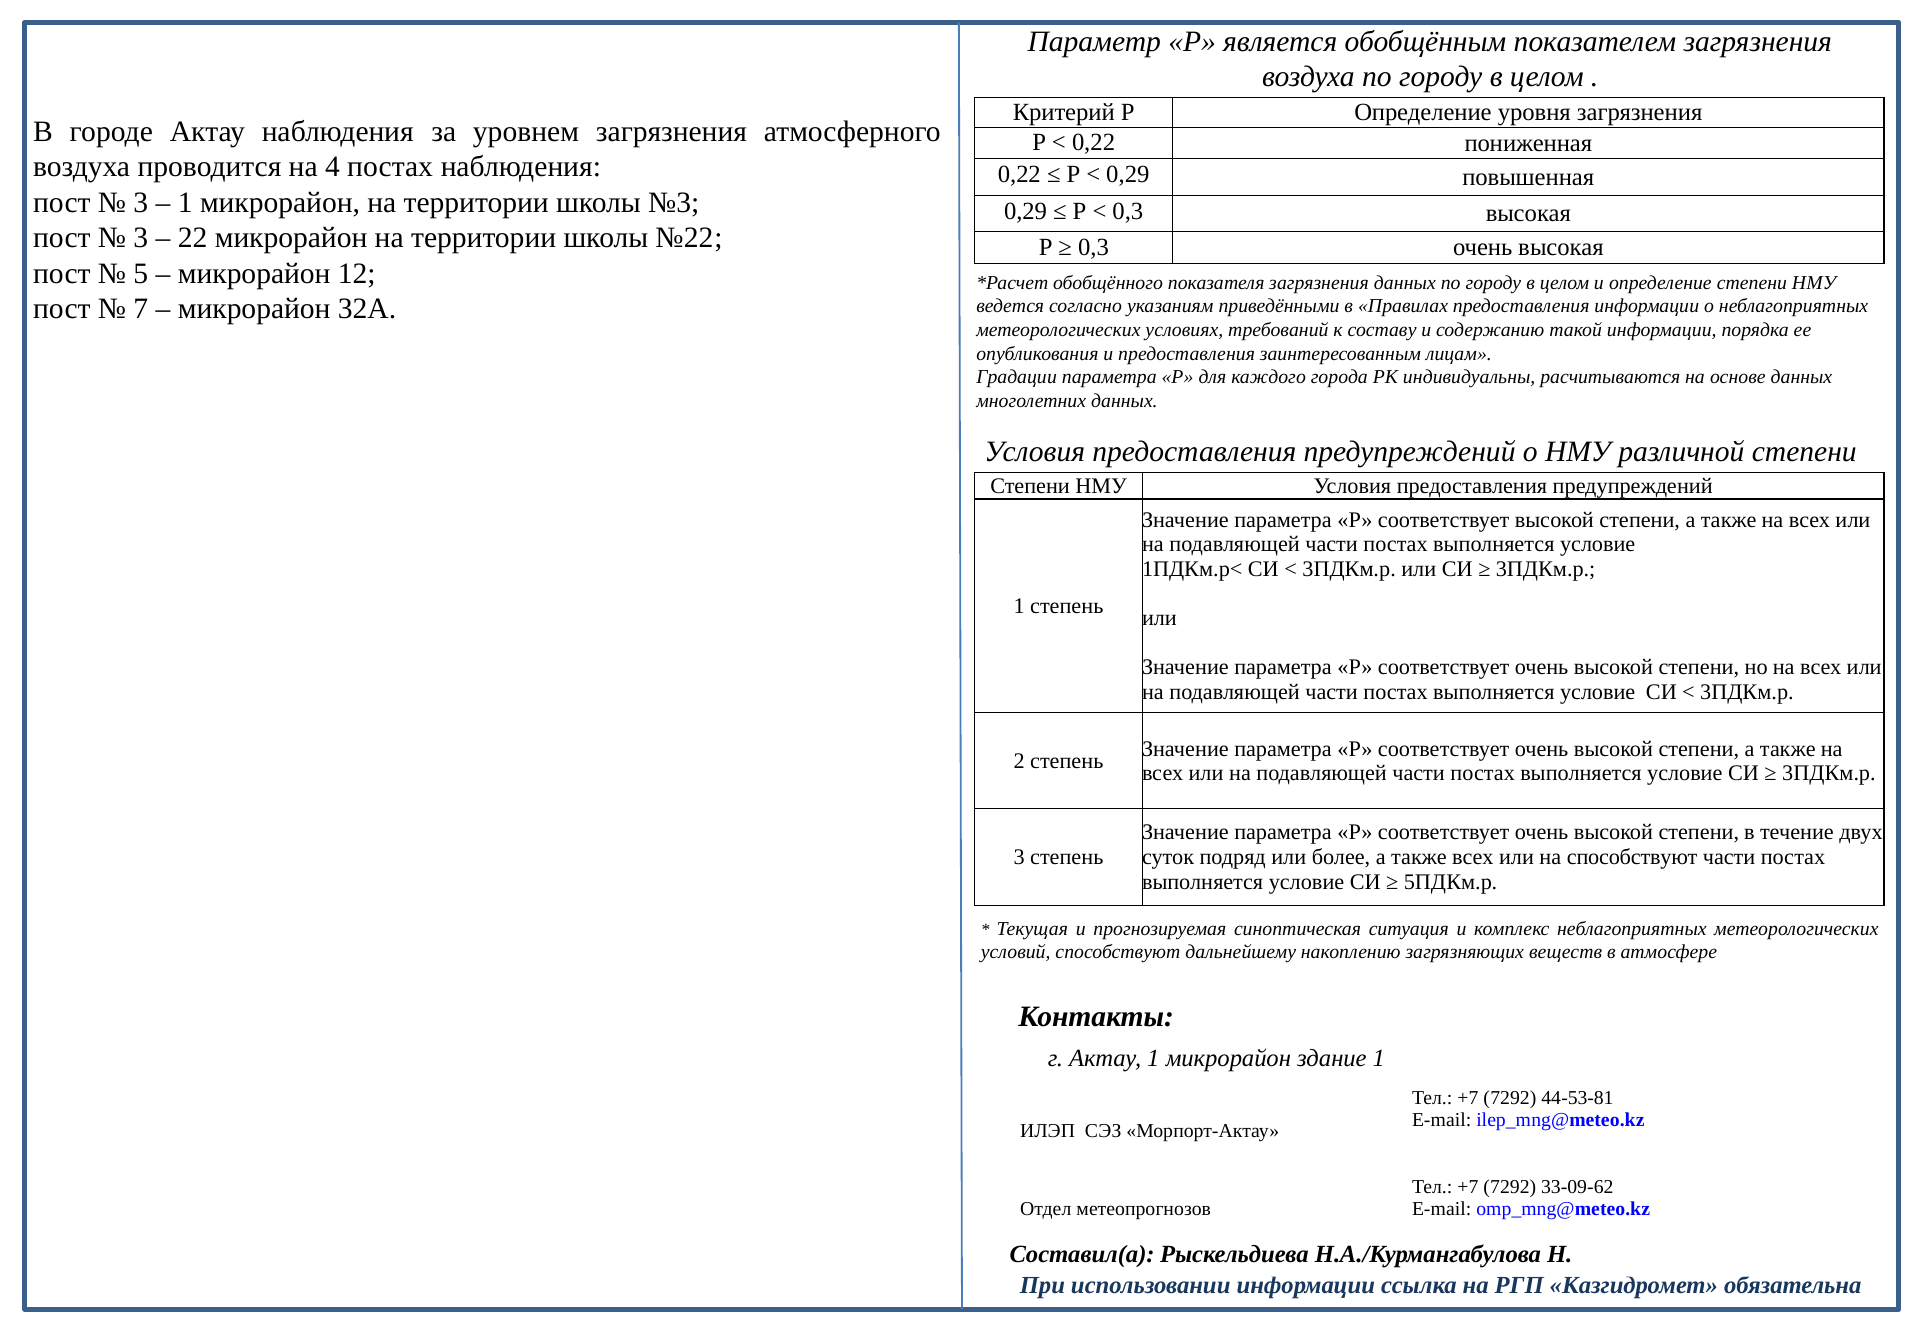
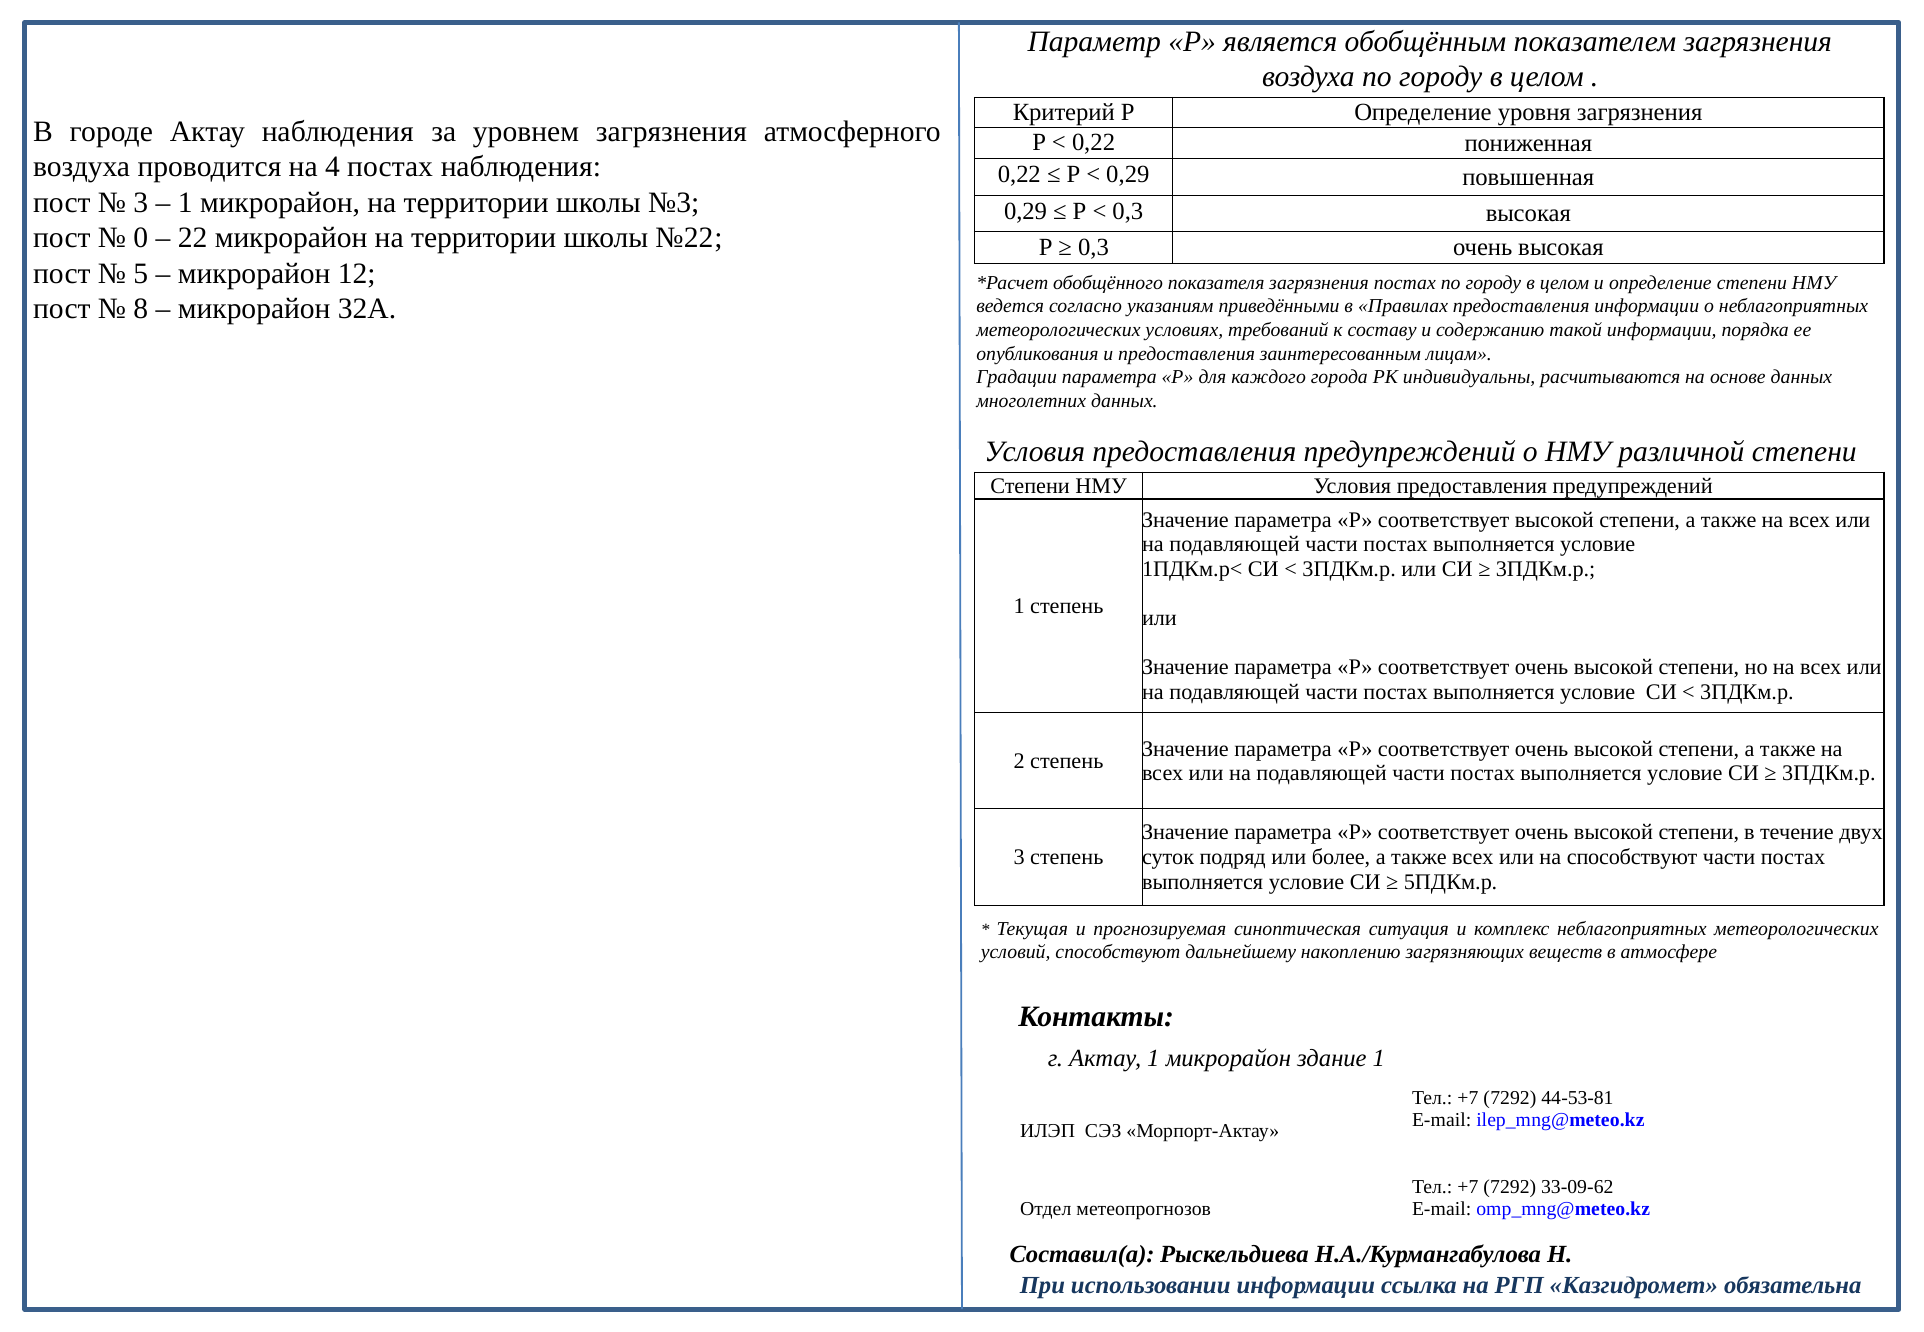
3: 3 -> 0 (141, 238)
загрязнения данных: данных -> постах (1405, 283)
7: 7 -> 8 (141, 309)
